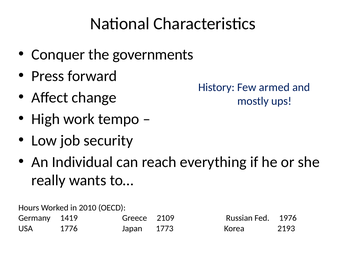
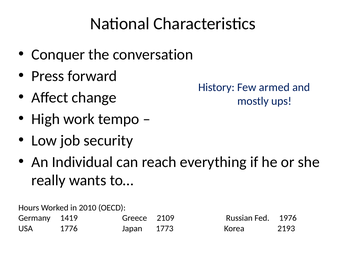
governments: governments -> conversation (153, 55)
